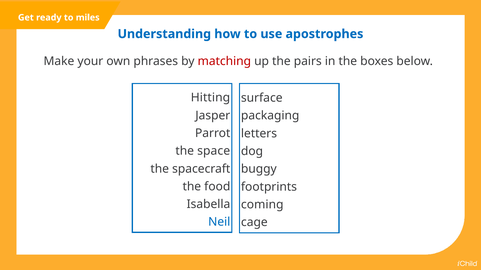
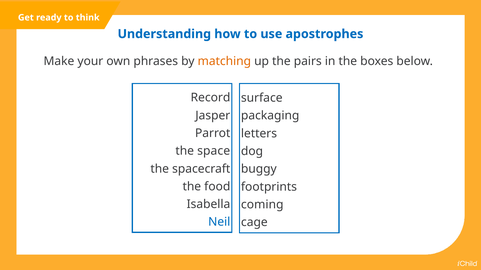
miles: miles -> think (88, 18)
matching colour: red -> orange (224, 61)
Hitting: Hitting -> Record (211, 98)
